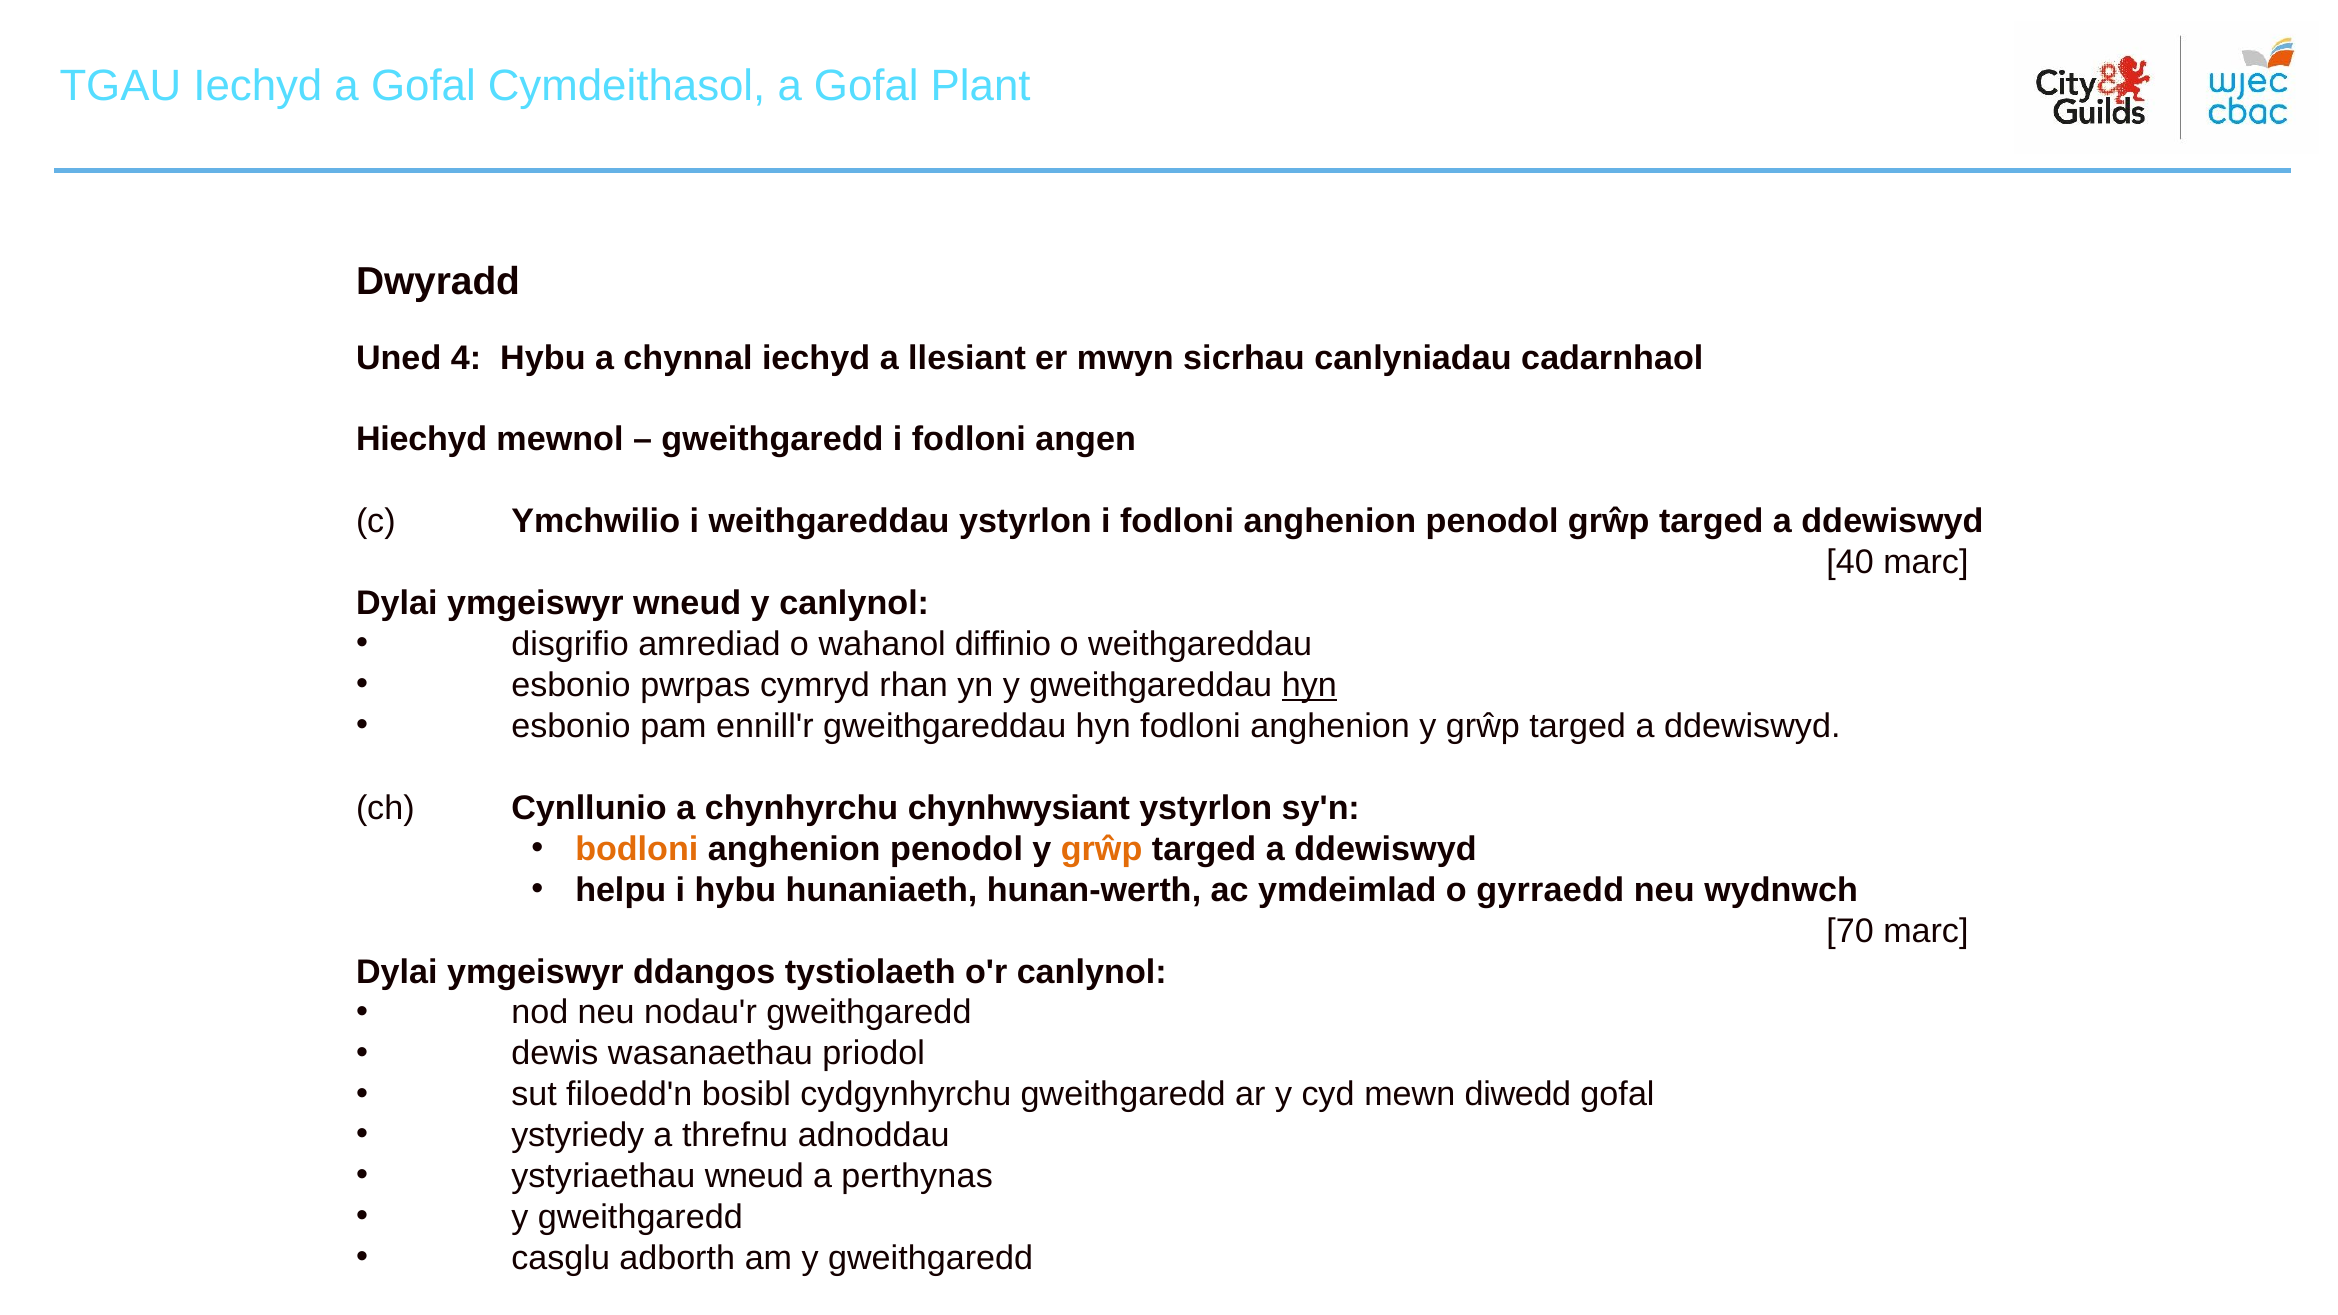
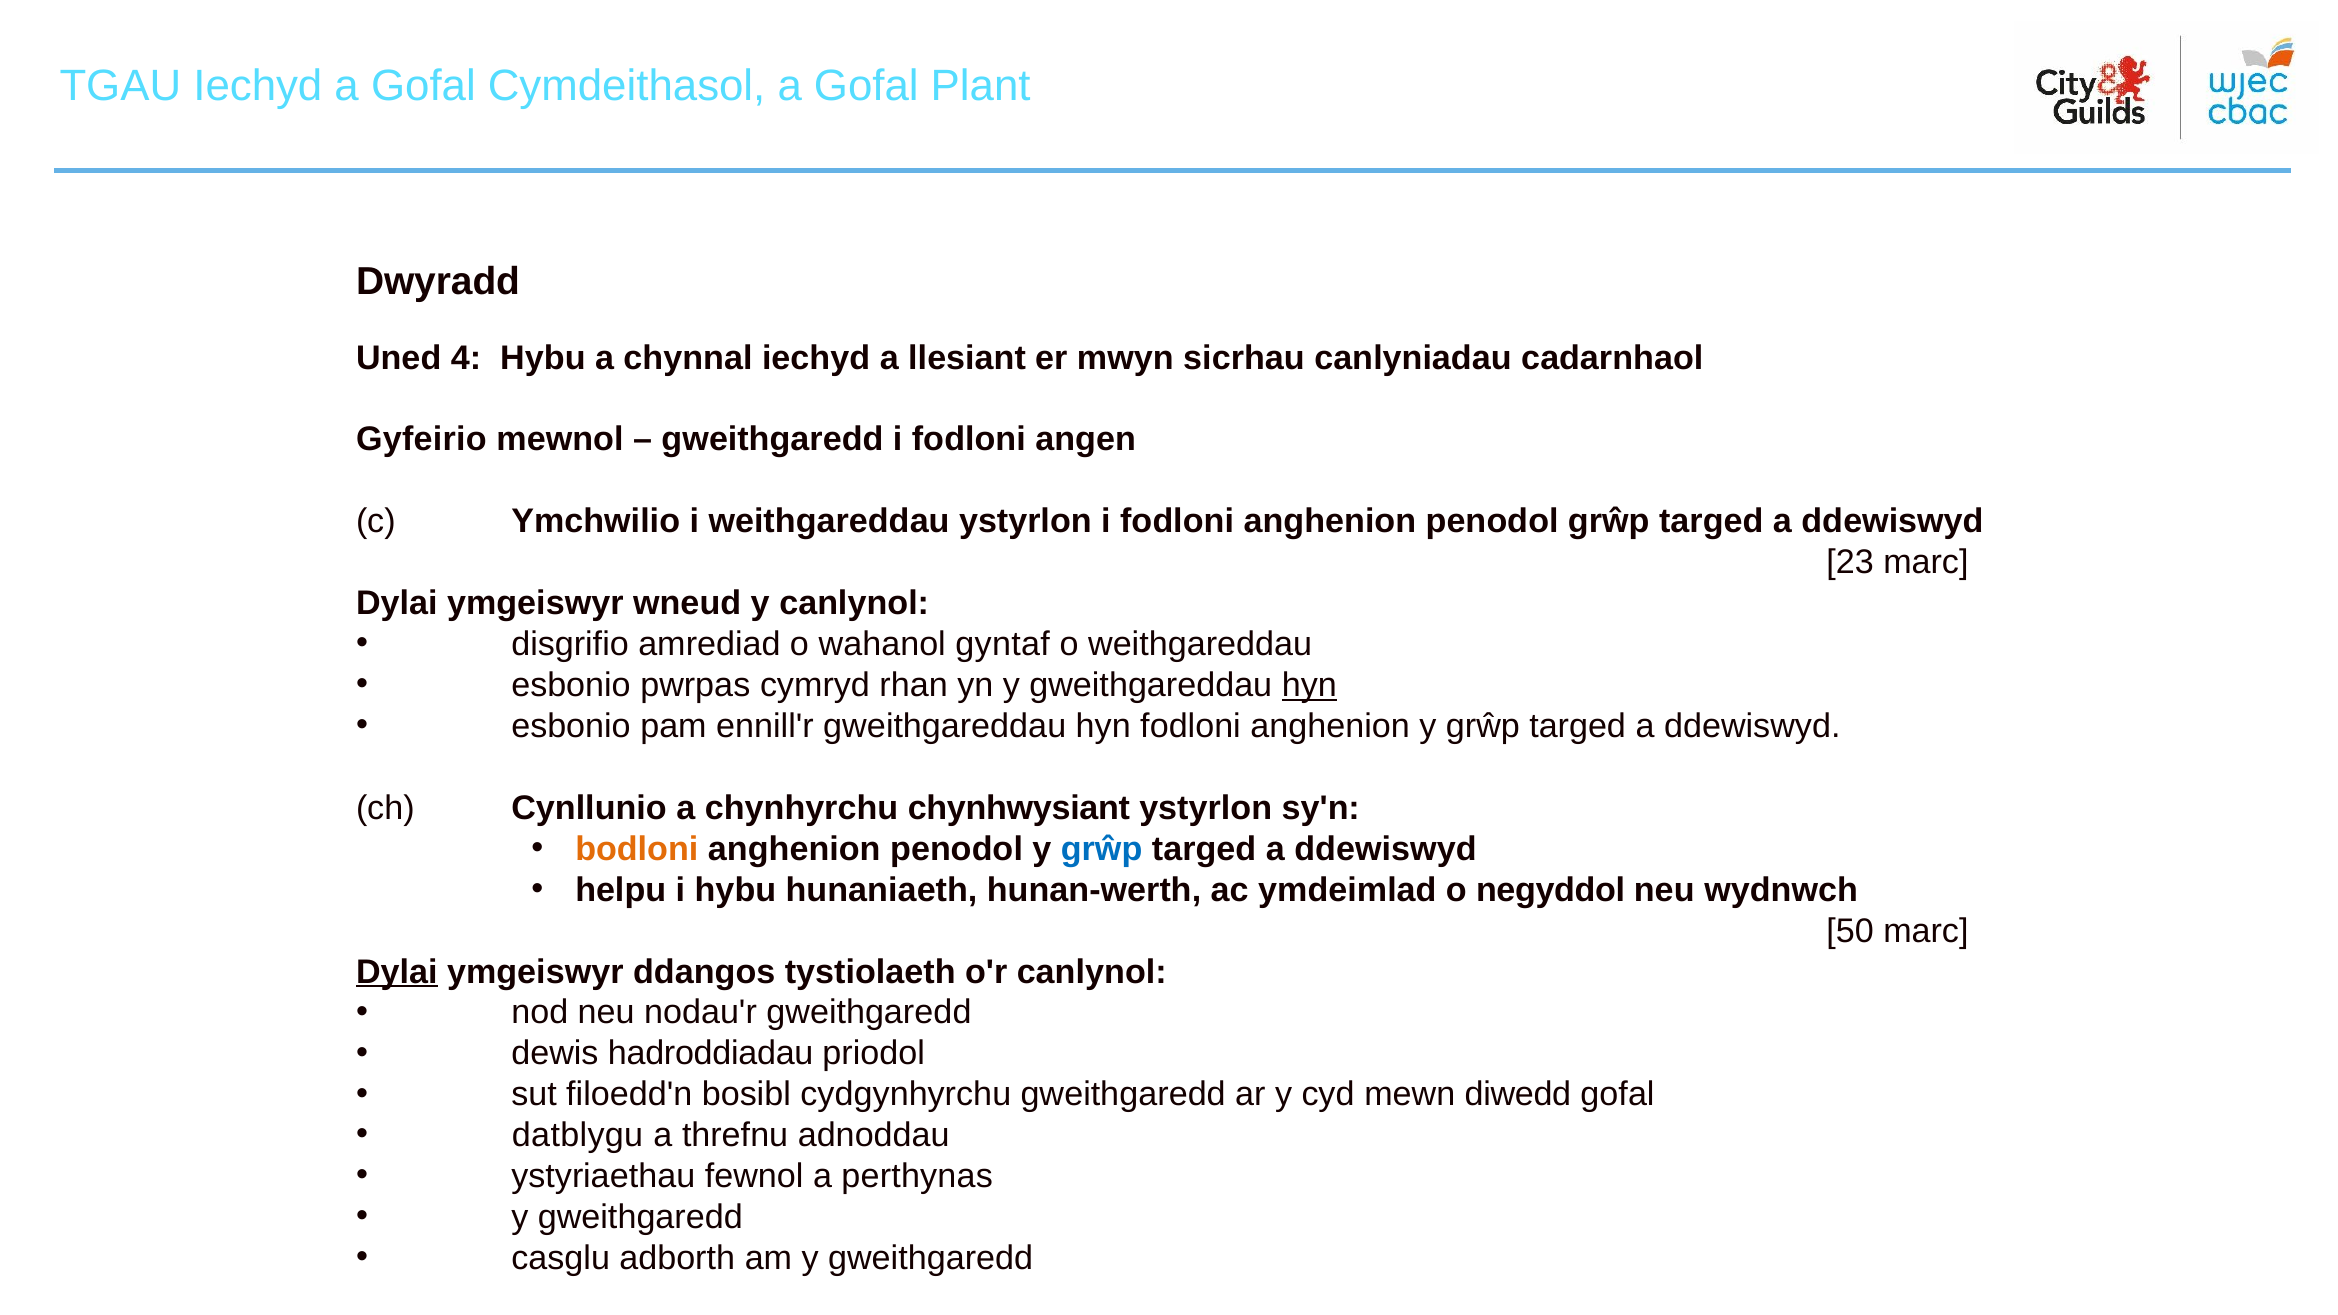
Hiechyd: Hiechyd -> Gyfeirio (421, 440)
40: 40 -> 23 (1850, 562)
diffinio: diffinio -> gyntaf (1003, 644)
grŵp colour: orange -> blue (1102, 849)
gyrraedd: gyrraedd -> negyddol (1551, 890)
70: 70 -> 50 (1850, 931)
Dylai underline: none -> present (397, 972)
wasanaethau: wasanaethau -> hadroddiadau (711, 1054)
ystyriedy: ystyriedy -> datblygu (578, 1136)
ystyriaethau wneud: wneud -> fewnol (754, 1177)
